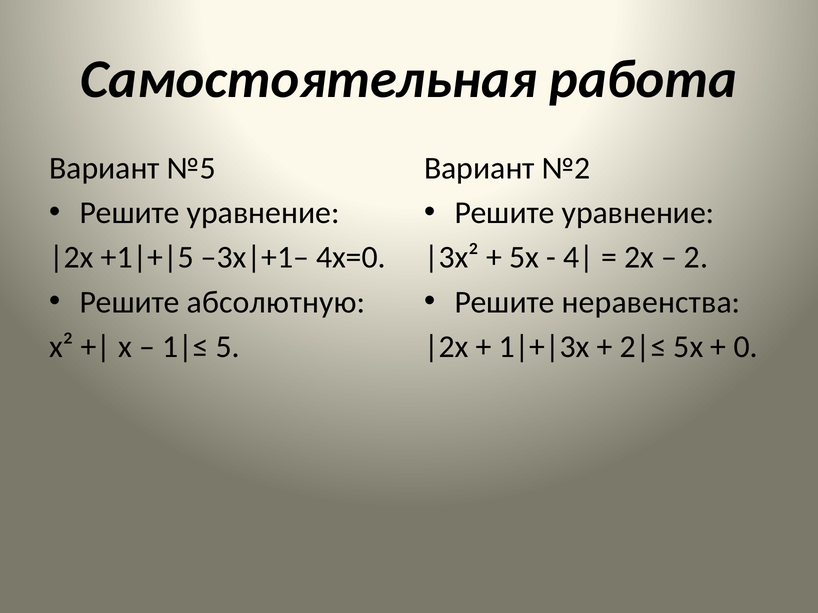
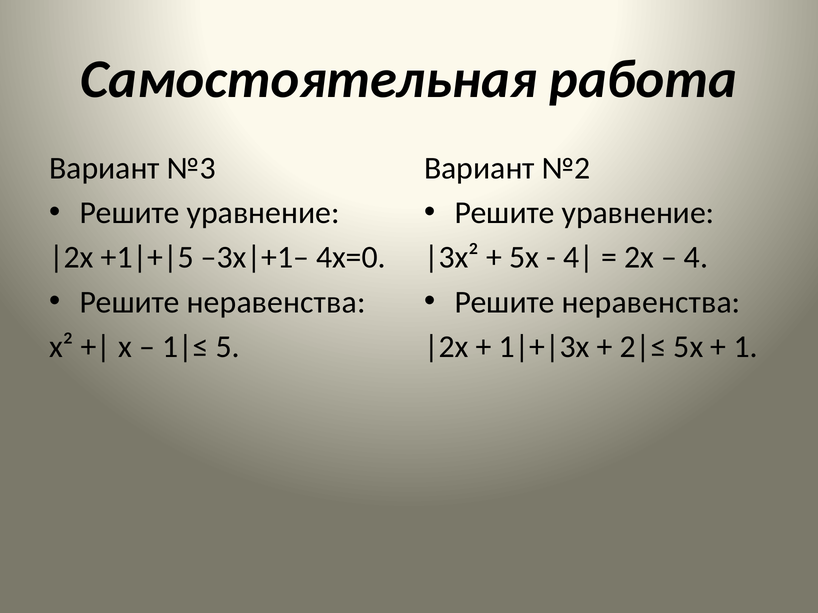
№5: №5 -> №3 (191, 169)
2: 2 -> 4 (696, 258)
абсолютную: абсолютную -> неравенства (276, 302)
0: 0 -> 1 (746, 347)
